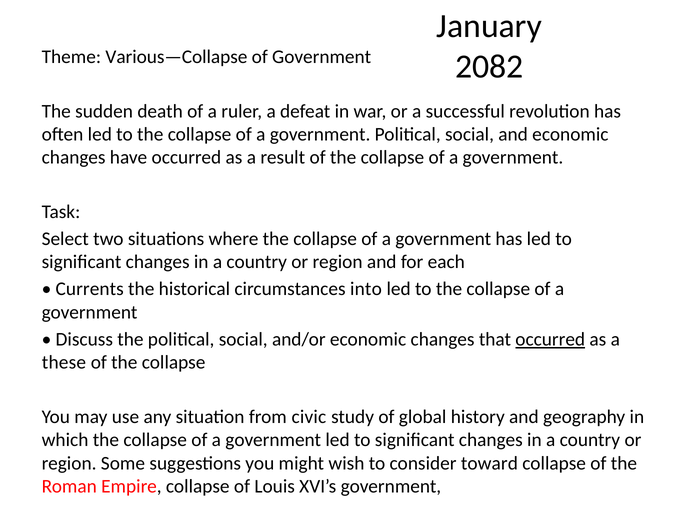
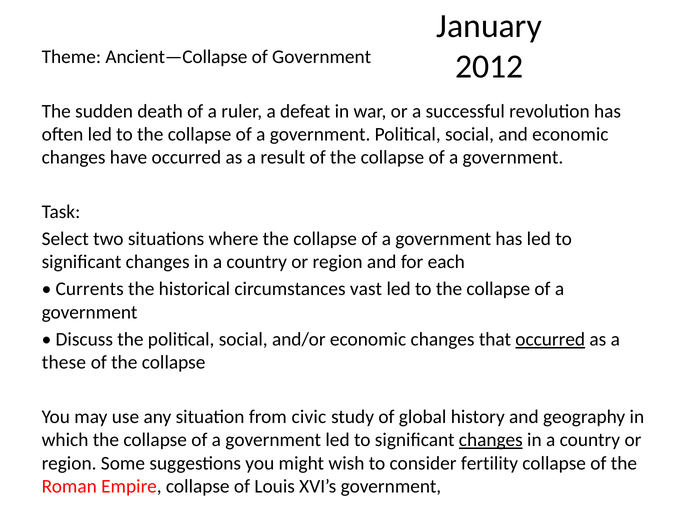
Various—Collapse: Various—Collapse -> Ancient—Collapse (176, 57)
2082: 2082 -> 2012 (489, 67)
into: into -> vast (366, 289)
changes underline: none -> present (491, 439)
toward: toward -> fertility (489, 463)
